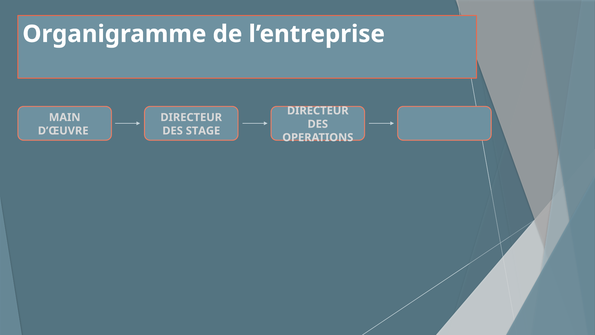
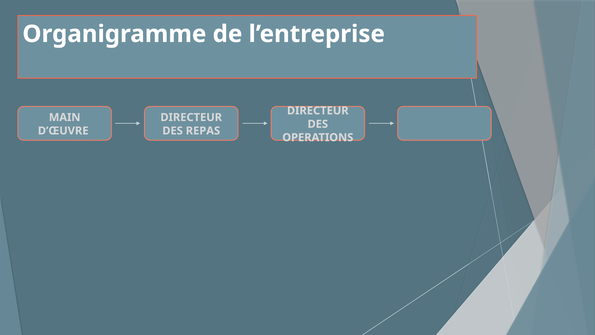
STAGE: STAGE -> REPAS (203, 131)
